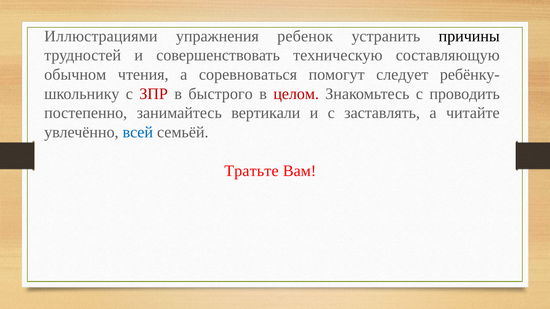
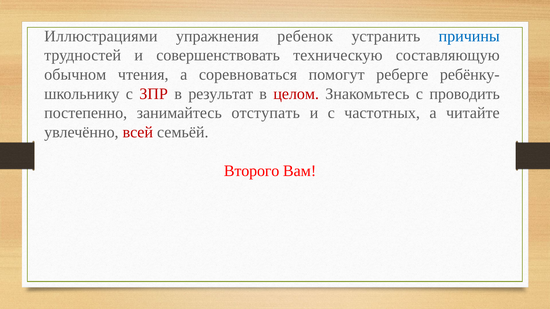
причины colour: black -> blue (469, 36)
следует: следует -> реберге (402, 75)
быстрого: быстрого -> результат (221, 94)
вертикали: вертикали -> отступать (266, 113)
заставлять: заставлять -> частотных (382, 113)
всей colour: blue -> red (138, 132)
Тратьте: Тратьте -> Второго (252, 171)
